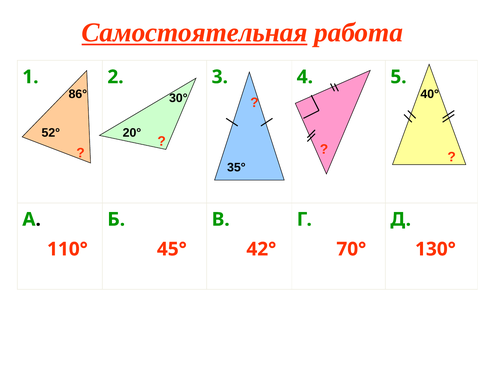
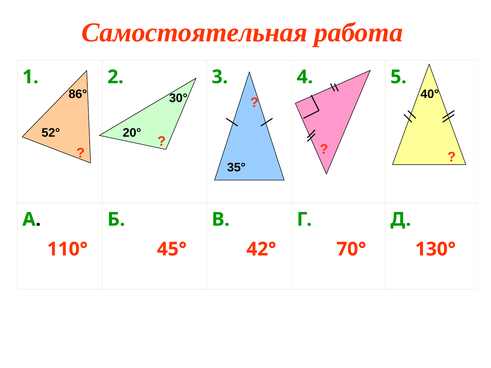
Самостоятельная underline: present -> none (195, 33)
